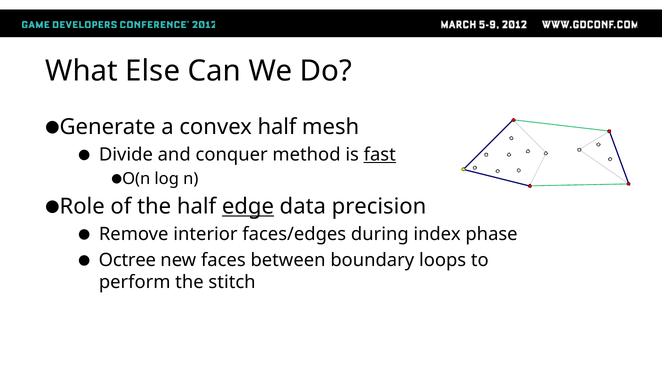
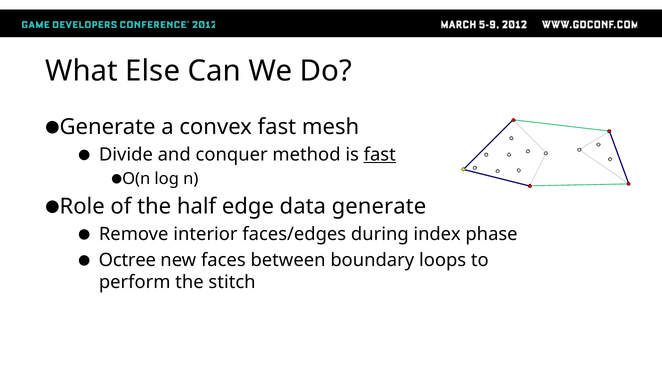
convex half: half -> fast (277, 127)
edge underline: present -> none (248, 207)
precision: precision -> generate (379, 207)
